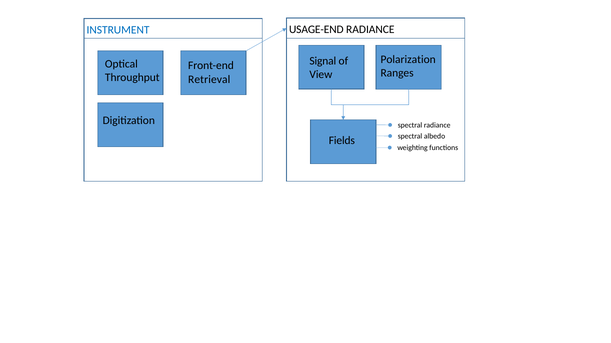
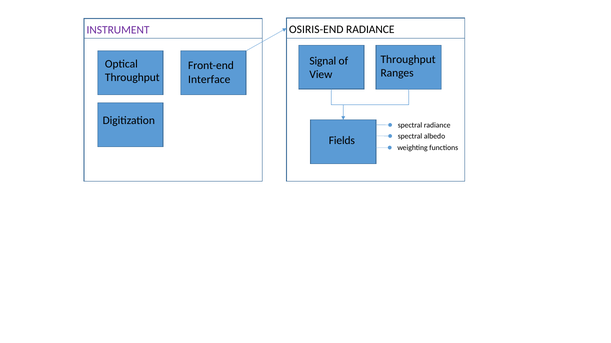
USAGE-END: USAGE-END -> OSIRIS-END (316, 30)
INSTRUMENT colour: blue -> purple (118, 30)
Polarization: Polarization -> Throughput (408, 60)
Retrieval: Retrieval -> Interface (209, 79)
